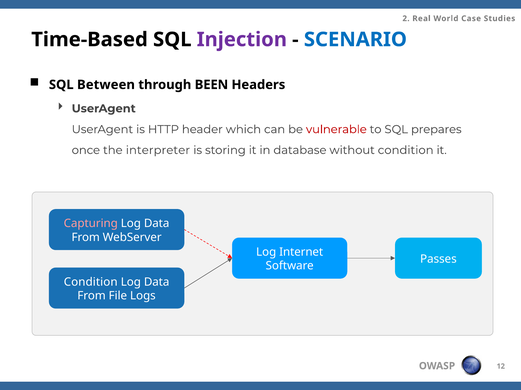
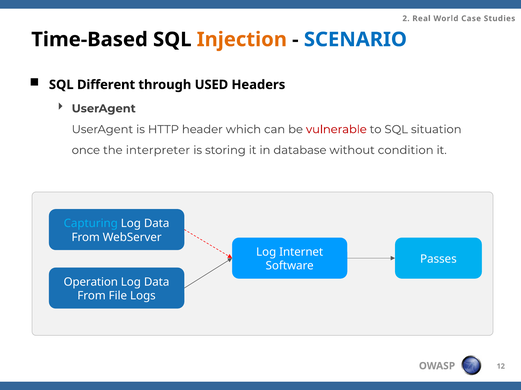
Injection colour: purple -> orange (242, 40)
Between: Between -> Different (106, 85)
BEEN: BEEN -> USED (211, 85)
prepares: prepares -> situation (436, 130)
Capturing colour: pink -> light blue (91, 224)
Condition: Condition -> Operation (91, 282)
